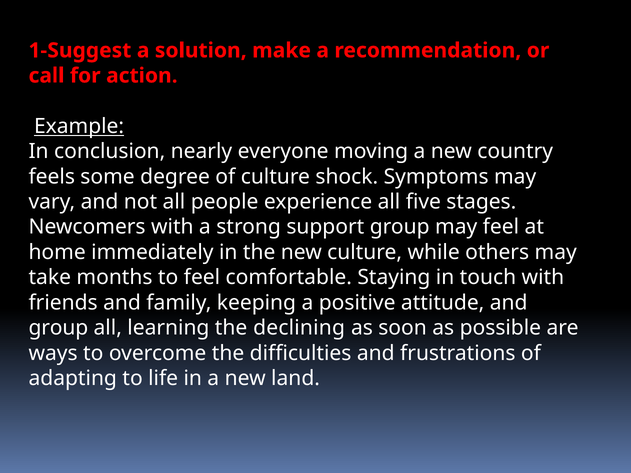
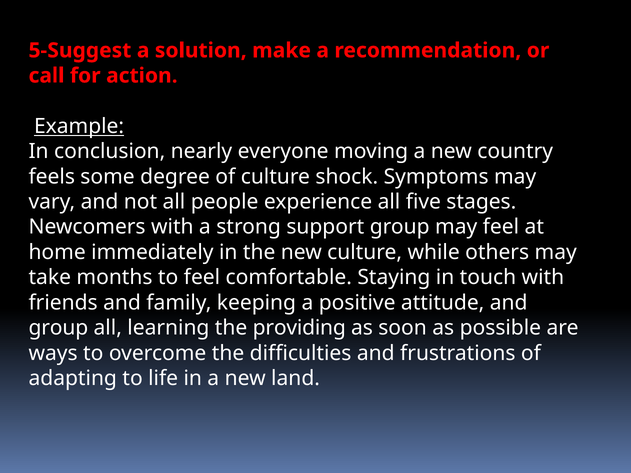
1-Suggest: 1-Suggest -> 5-Suggest (80, 50)
declining: declining -> providing (299, 328)
